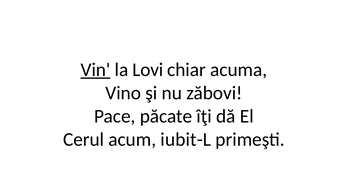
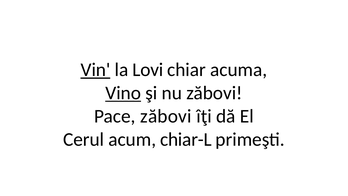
Vino underline: none -> present (123, 93)
Pace păcate: păcate -> zăbovi (166, 116)
iubit-L: iubit-L -> chiar-L (186, 139)
